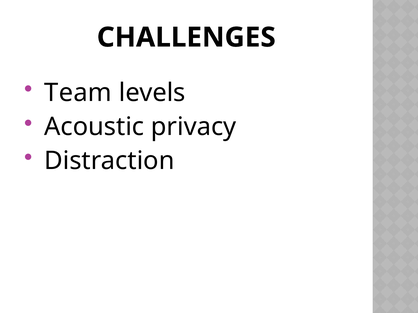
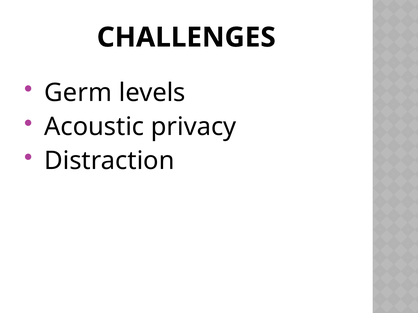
Team: Team -> Germ (78, 93)
